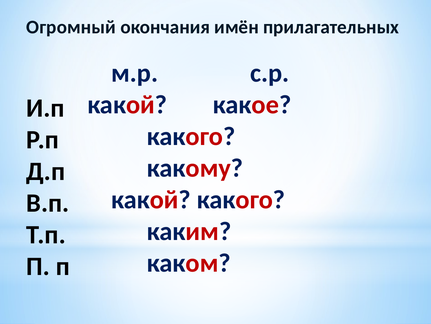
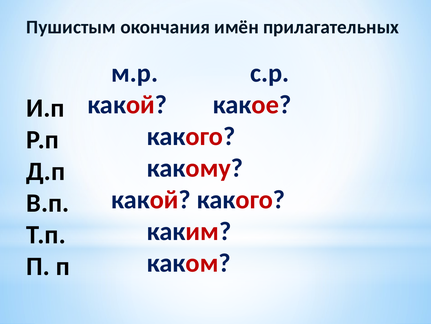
Огромный: Огромный -> Пушистым (71, 27)
